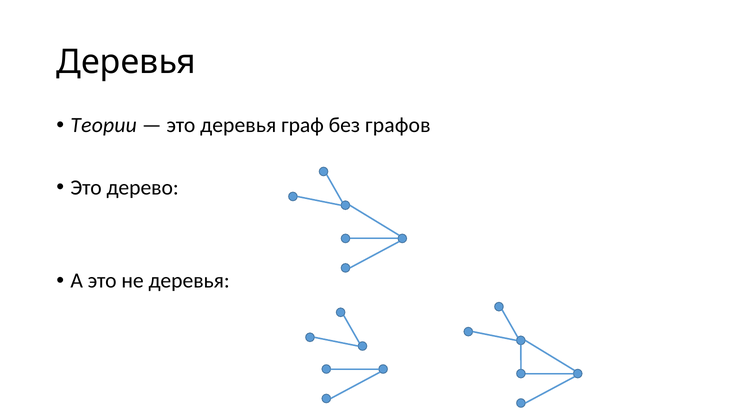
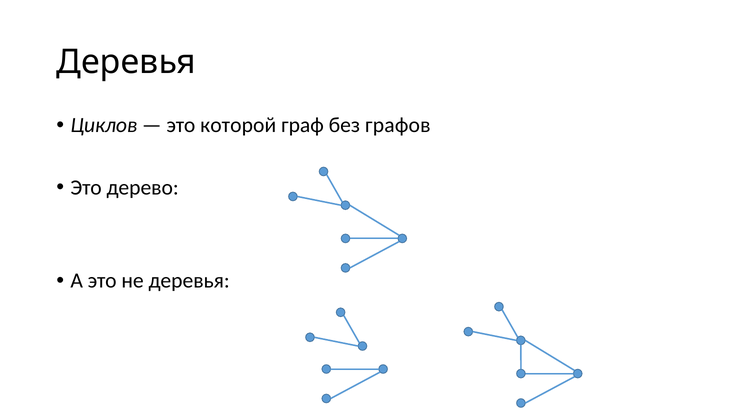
Теории: Теории -> Циклов (104, 125)
это деревья: деревья -> которой (238, 125)
